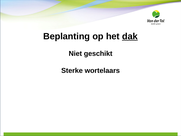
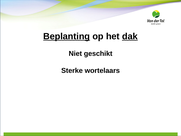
Beplanting underline: none -> present (67, 36)
